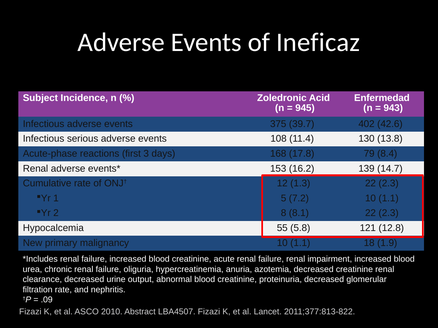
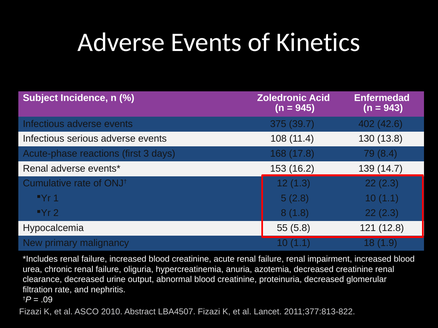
Ineficaz: Ineficaz -> Kinetics (318, 42)
7.2: 7.2 -> 2.8 (299, 199)
8.1: 8.1 -> 1.8 (299, 213)
